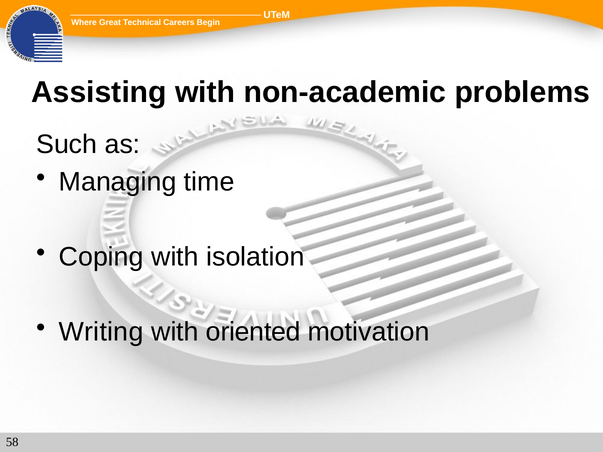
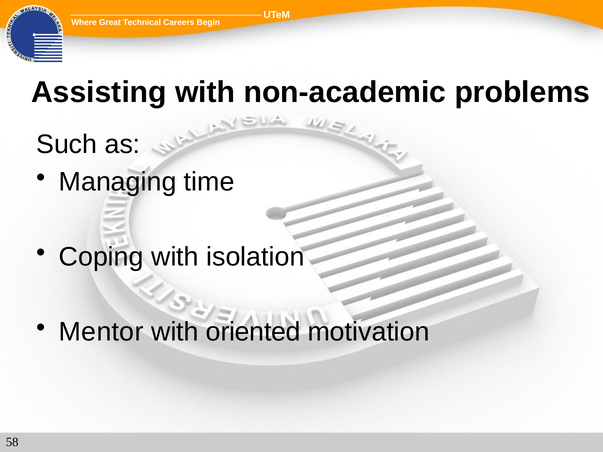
Writing: Writing -> Mentor (101, 332)
